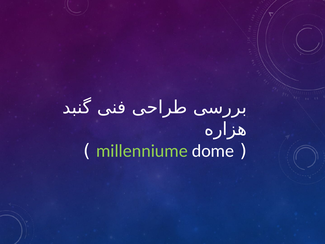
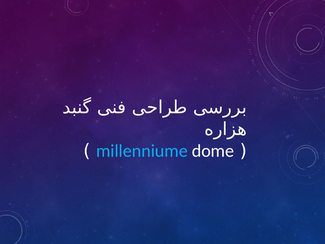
millenniume colour: light green -> light blue (142, 151)
